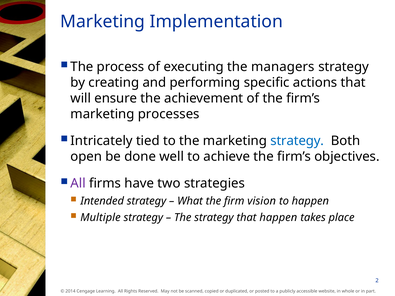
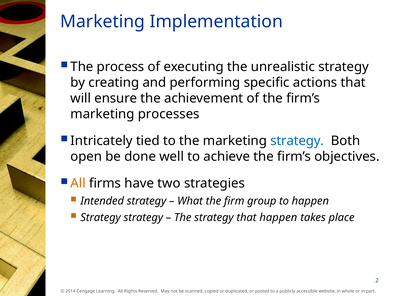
managers: managers -> unrealistic (283, 67)
All colour: purple -> orange (78, 184)
vision: vision -> group (262, 201)
Multiple: Multiple -> Strategy (101, 218)
